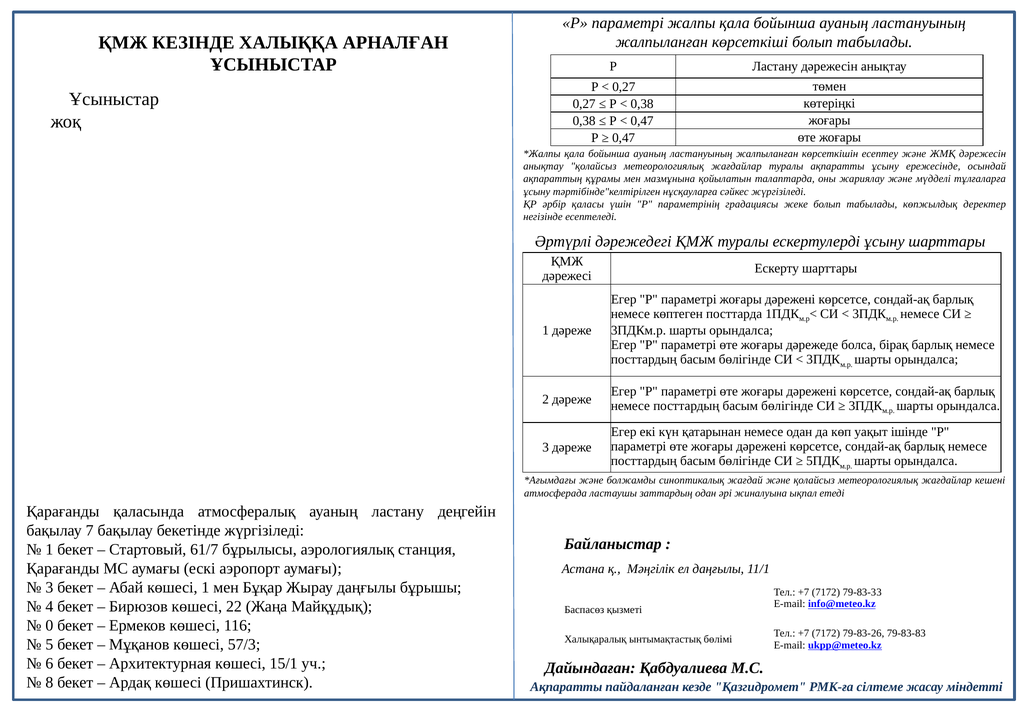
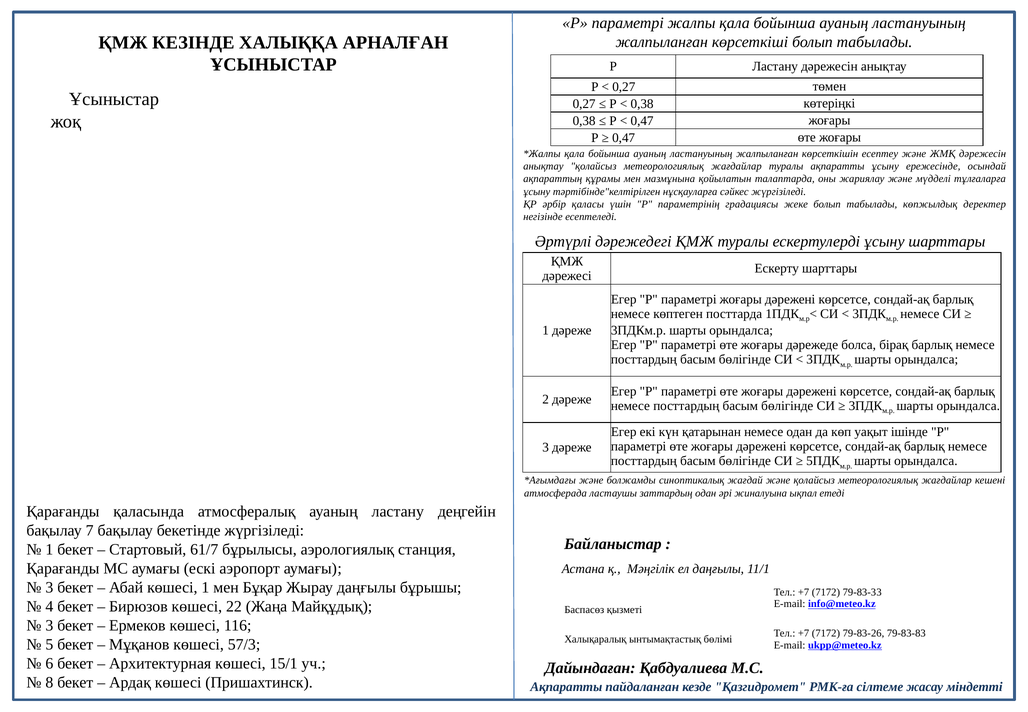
0: 0 -> 3 (49, 625)
